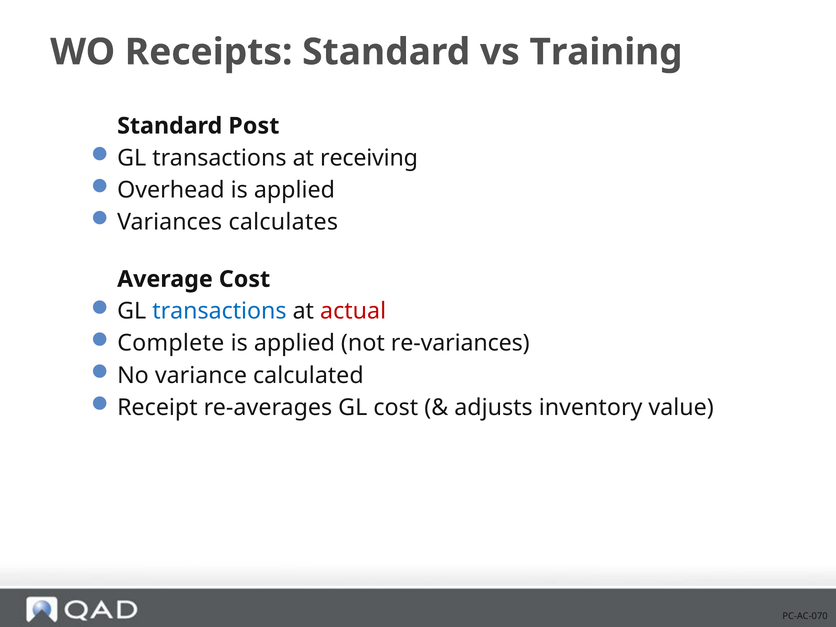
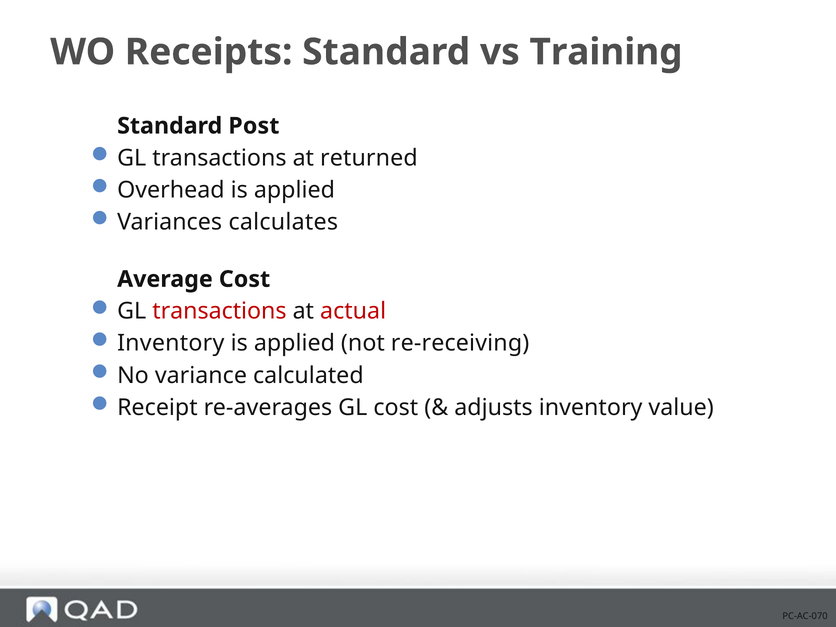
receiving: receiving -> returned (369, 158)
transactions colour: blue -> red (219, 311)
Complete: Complete -> Inventory (171, 343)
re-variances: re-variances -> re-receiving (460, 343)
